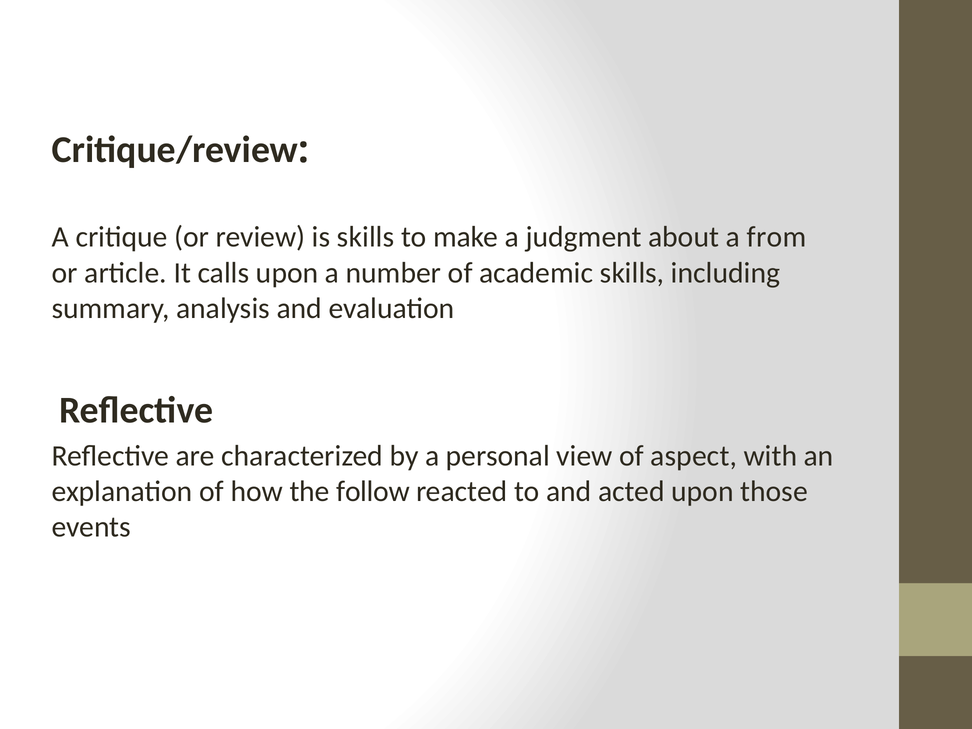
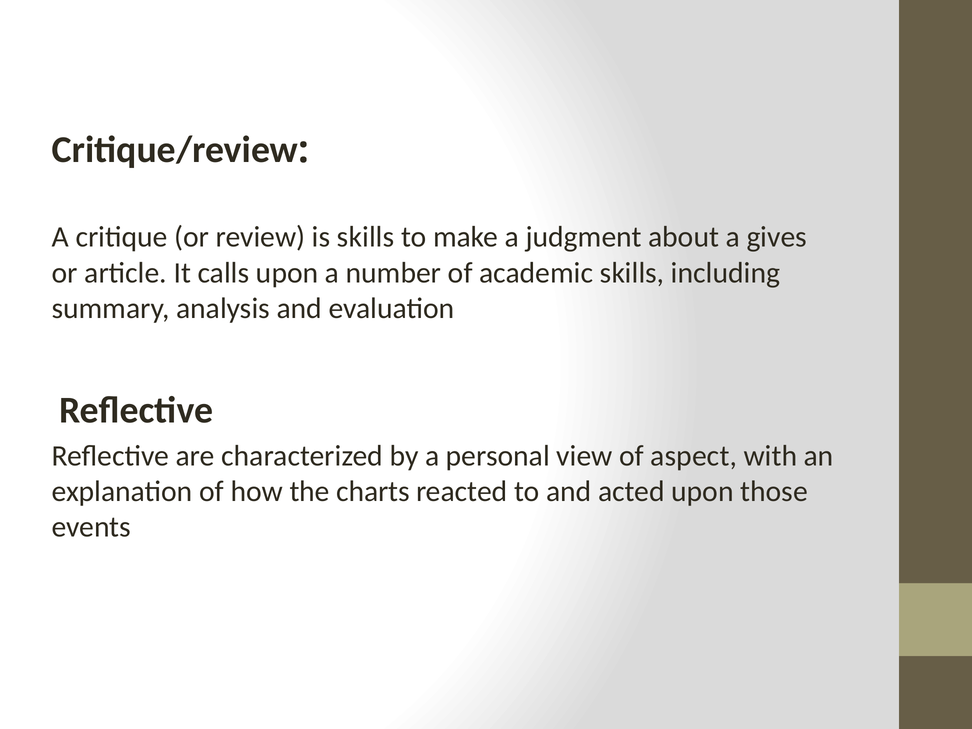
from: from -> gives (777, 237)
follow: follow -> charts (373, 492)
